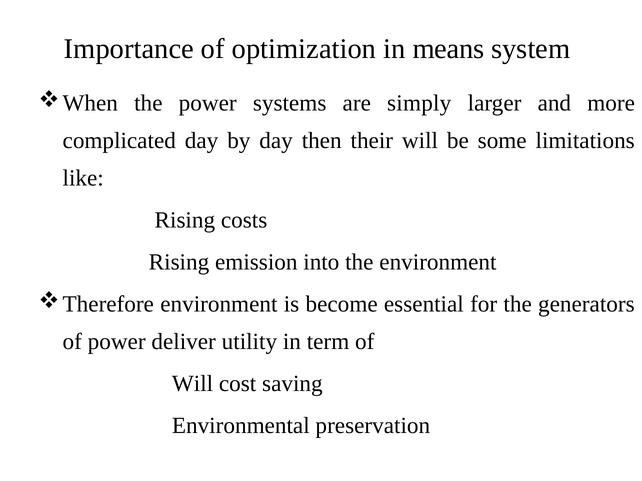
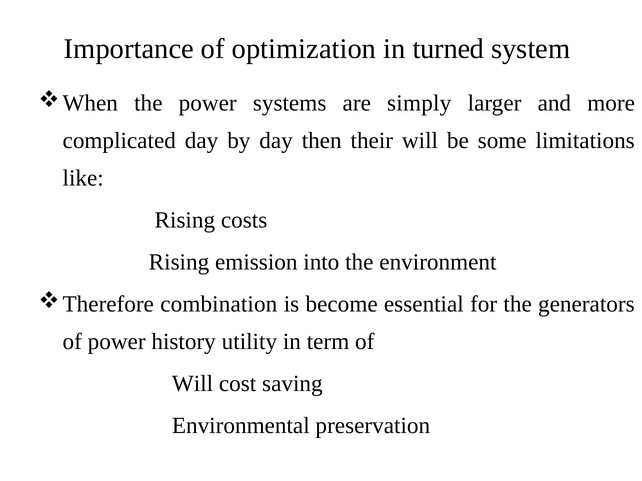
means: means -> turned (448, 49)
environment: environment -> combination (219, 305)
deliver: deliver -> history (184, 342)
